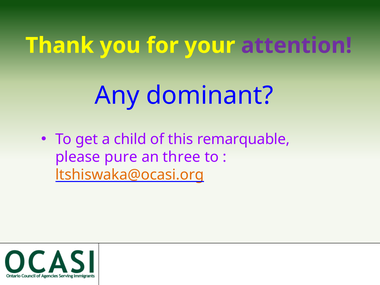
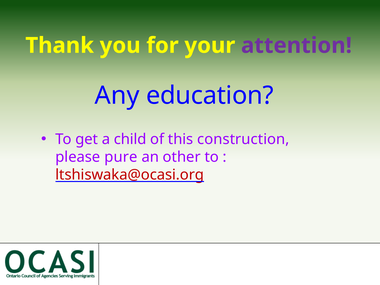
dominant: dominant -> education (210, 96)
remarquable: remarquable -> construction (243, 139)
three: three -> other (182, 157)
ltshiswaka@ocasi.org colour: orange -> red (130, 175)
